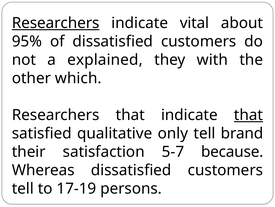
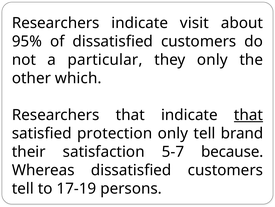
Researchers underline: present -> none (56, 23)
vital: vital -> visit (194, 23)
explained: explained -> particular (105, 60)
they with: with -> only (212, 60)
qualitative: qualitative -> protection (115, 133)
